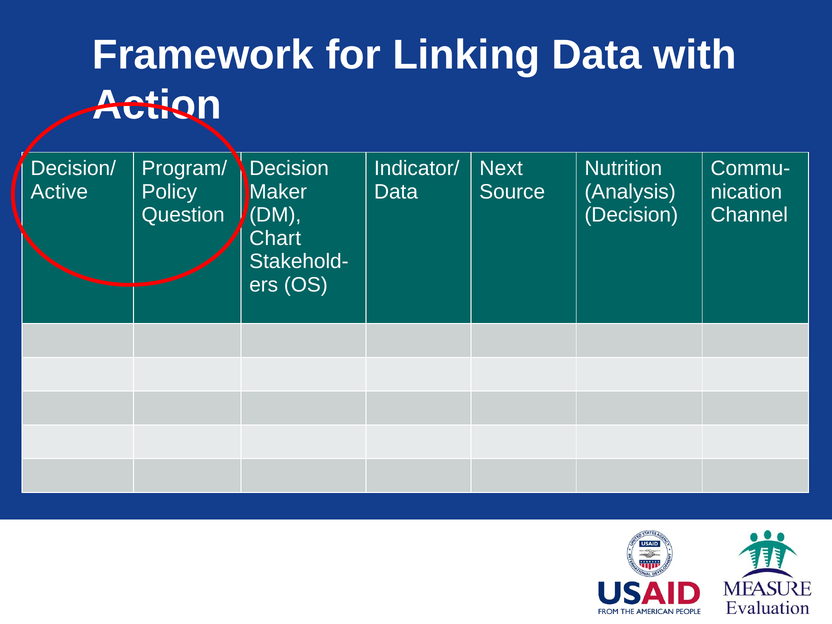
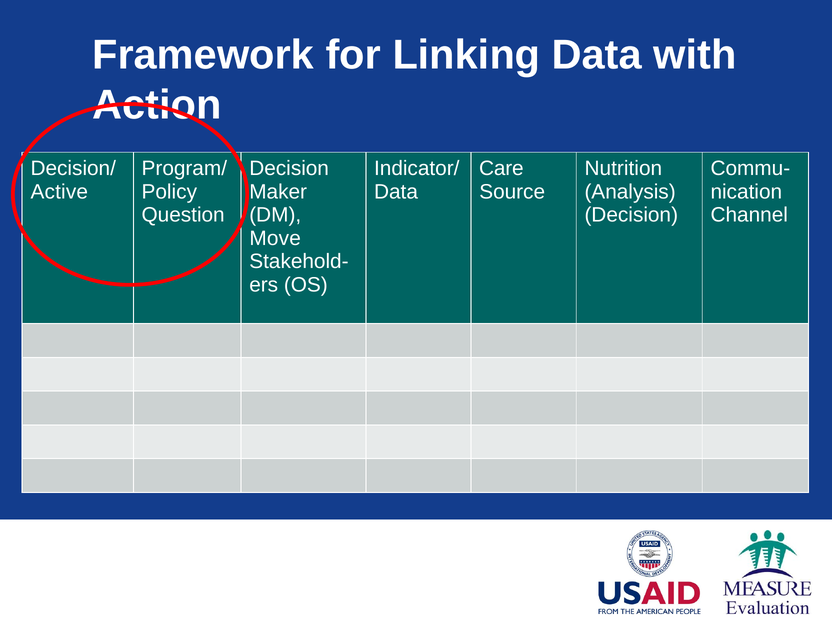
Next: Next -> Care (501, 168)
Chart: Chart -> Move (275, 238)
